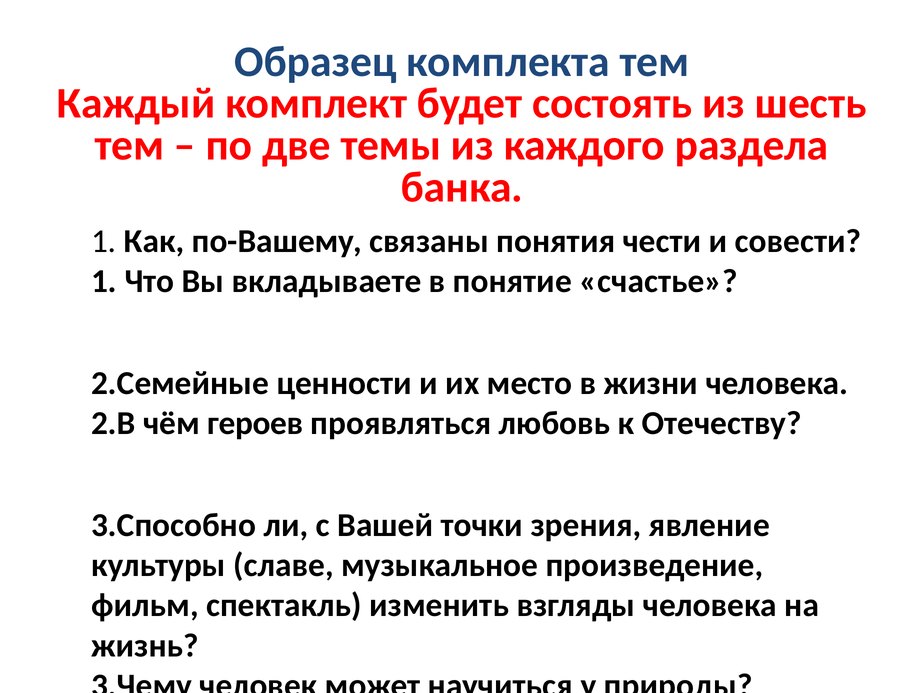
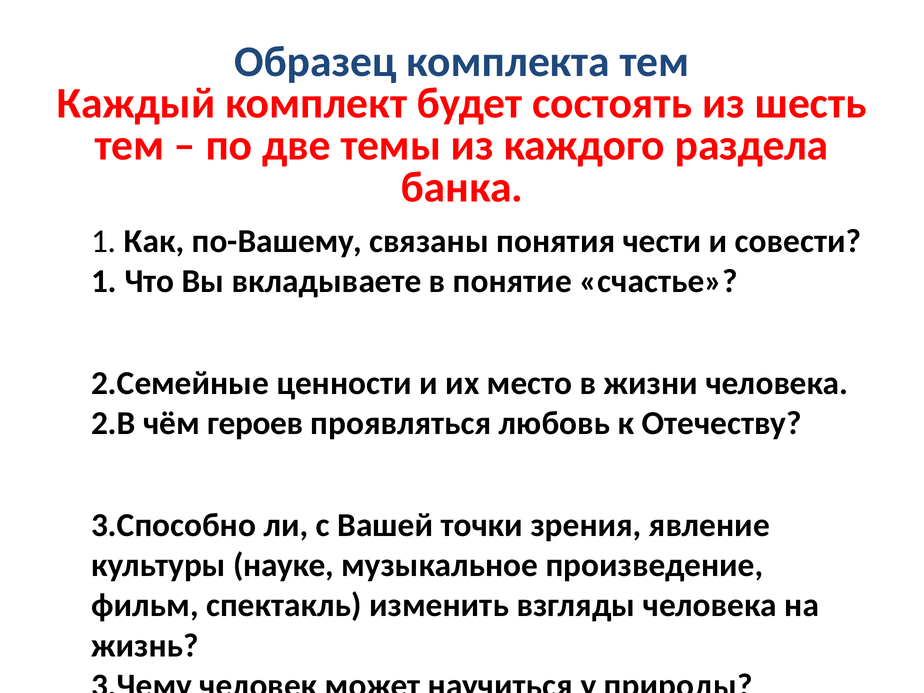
славе: славе -> науке (284, 565)
